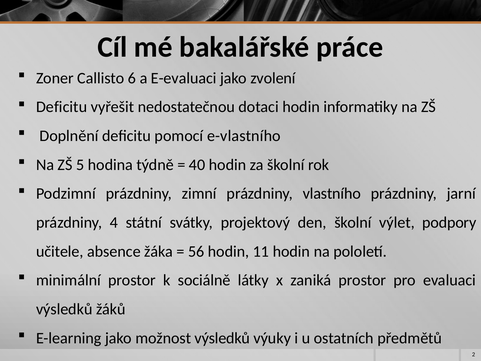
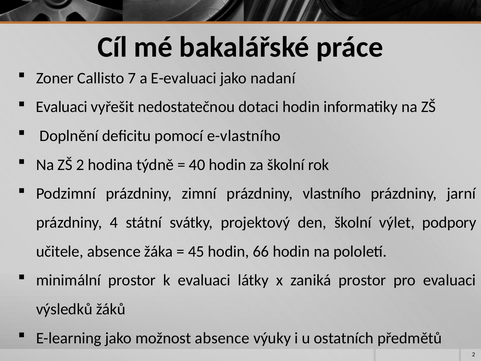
6: 6 -> 7 (132, 78)
zvolení: zvolení -> nadaní (273, 78)
Deficitu: Deficitu -> Evaluaci (62, 107)
ZŠ 5: 5 -> 2 (80, 165)
56: 56 -> 45 (196, 251)
11: 11 -> 66 (261, 251)
k sociálně: sociálně -> evaluaci (204, 280)
možnost výsledků: výsledků -> absence (222, 338)
